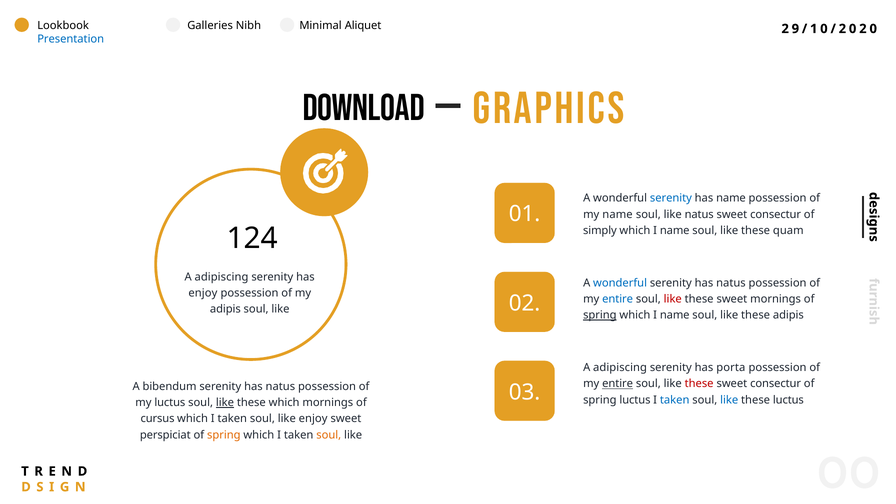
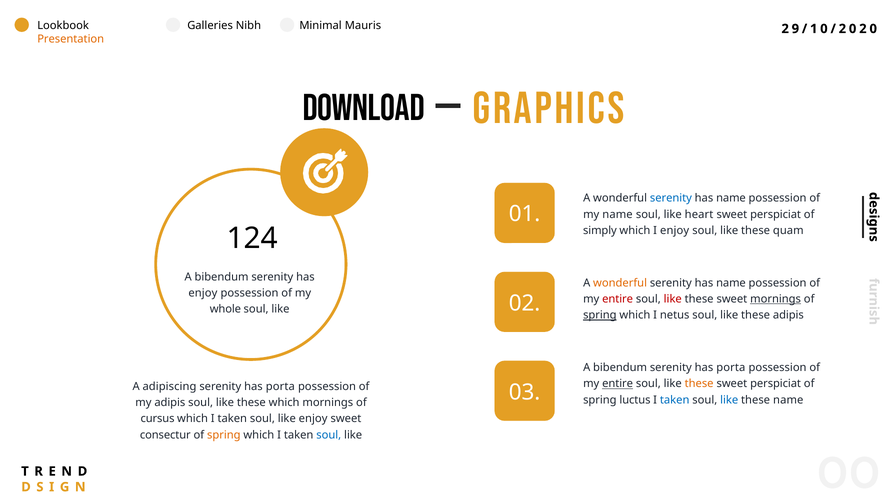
Aliquet: Aliquet -> Mauris (363, 26)
Presentation colour: blue -> orange (71, 39)
like natus: natus -> heart (699, 214)
consectur: consectur -> perspiciat (776, 214)
name: name -> enjoy (675, 230)
adipiscing: adipiscing -> bibendum (222, 277)
wonderful colour: blue -> orange (620, 283)
natus: natus -> name (731, 283)
entire colour: blue -> red (618, 299)
mornings underline: none -> present (776, 299)
adipis: adipis -> whole (225, 309)
name: name -> netus (675, 315)
adipiscing: adipiscing -> bibendum (620, 368)
these colour: red -> orange (699, 384)
consectur: consectur -> perspiciat (776, 384)
bibendum: bibendum -> adipiscing (169, 387)
natus: natus -> porta (280, 387)
these luctus: luctus -> name (788, 400)
my luctus: luctus -> adipis (170, 403)
like underline: present -> none (225, 403)
perspiciat: perspiciat -> consectur (165, 435)
soul colour: orange -> blue (329, 435)
